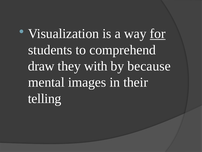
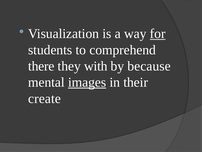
draw: draw -> there (41, 66)
images underline: none -> present (87, 82)
telling: telling -> create (44, 98)
